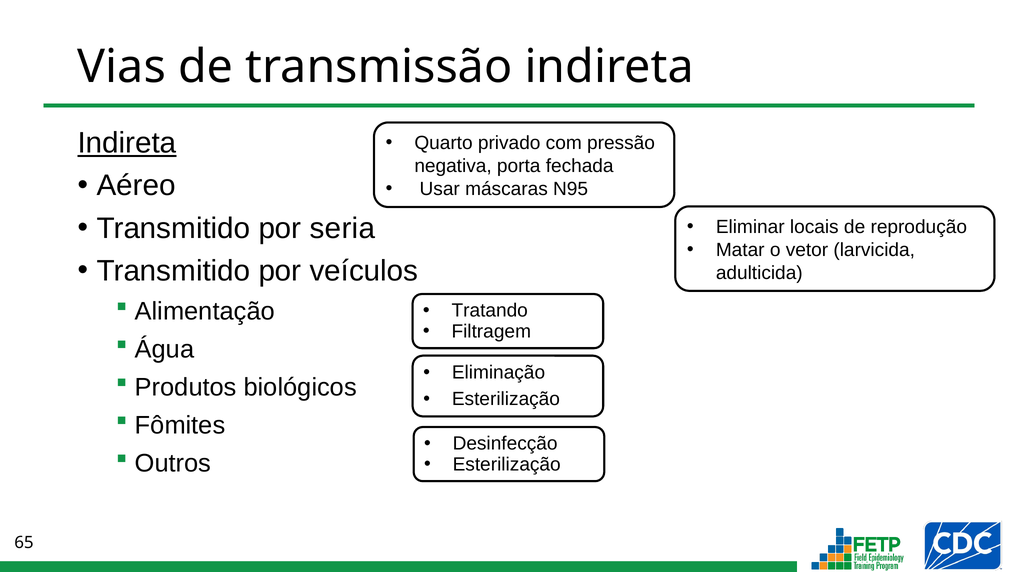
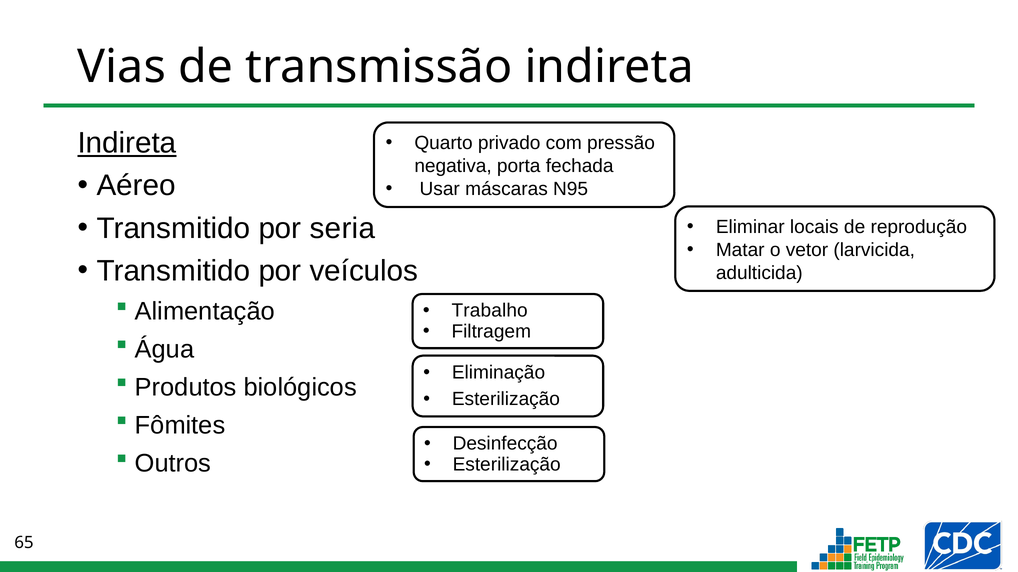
Tratando: Tratando -> Trabalho (490, 311)
